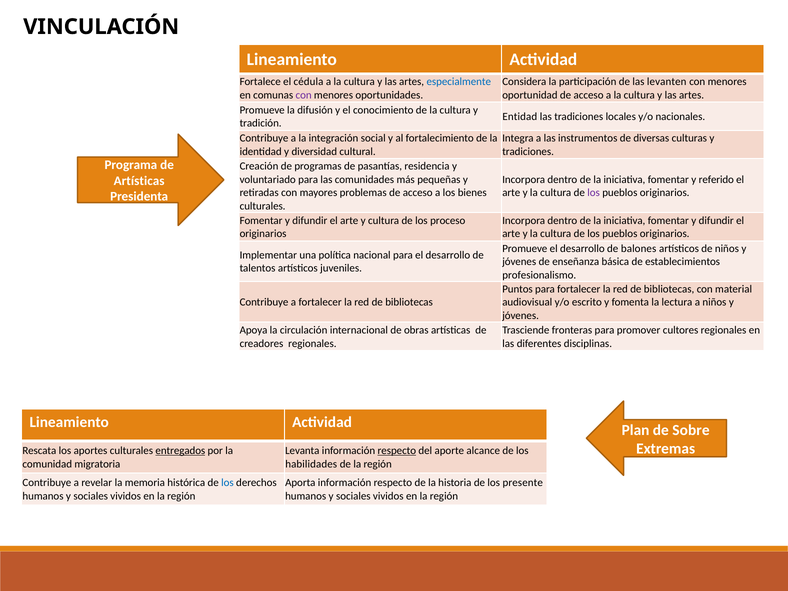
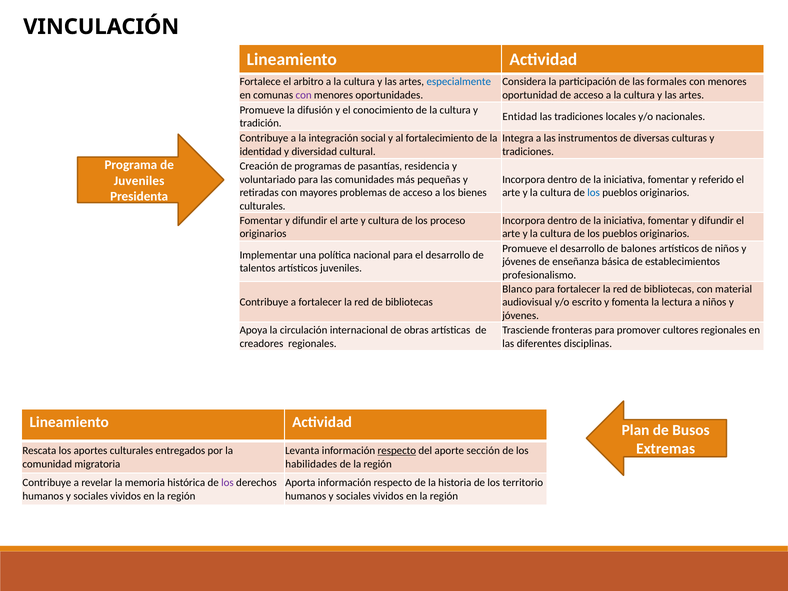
cédula: cédula -> arbitro (309, 82)
levanten: levanten -> formales (667, 82)
Artísticas: Artísticas -> Juveniles (139, 181)
los colour: purple -> blue (594, 193)
Puntos: Puntos -> Blanco (517, 289)
Sobre: Sobre -> Busos (691, 430)
entregados underline: present -> none (180, 451)
alcance: alcance -> sección (483, 451)
los colour: blue -> purple (227, 483)
presente: presente -> territorio (523, 483)
